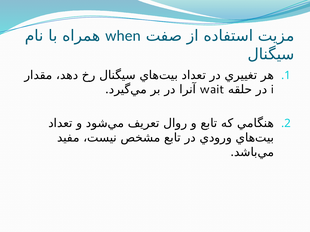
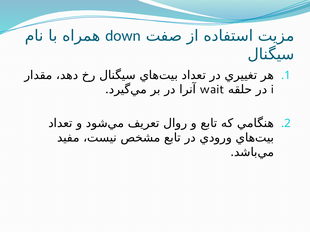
when: when -> down (123, 36)
